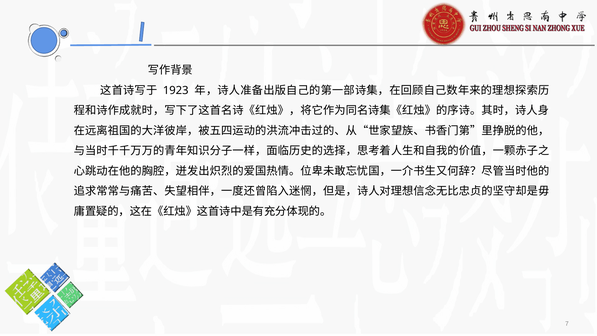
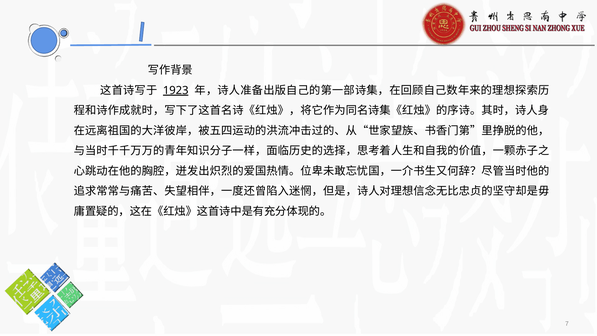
1923 underline: none -> present (176, 90)
